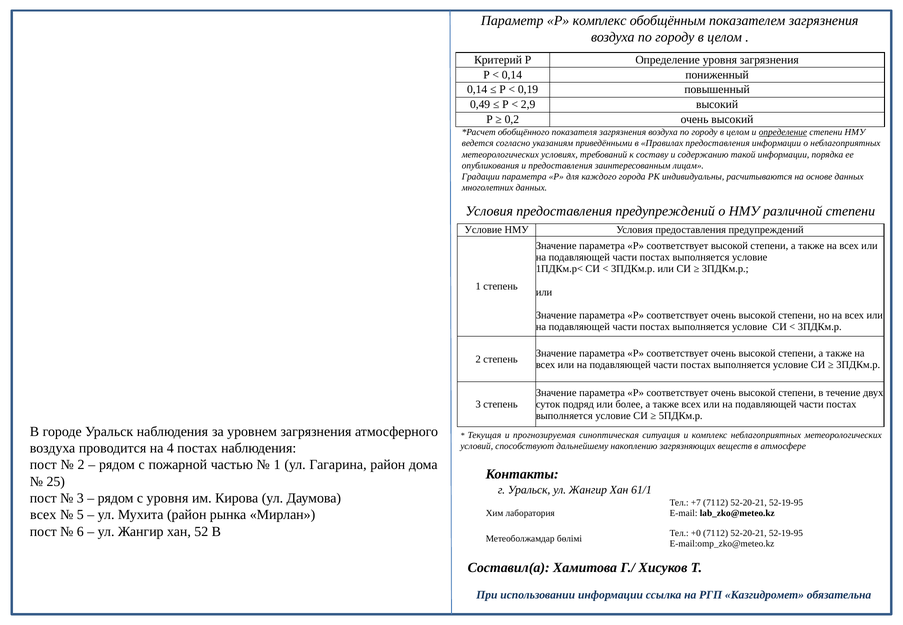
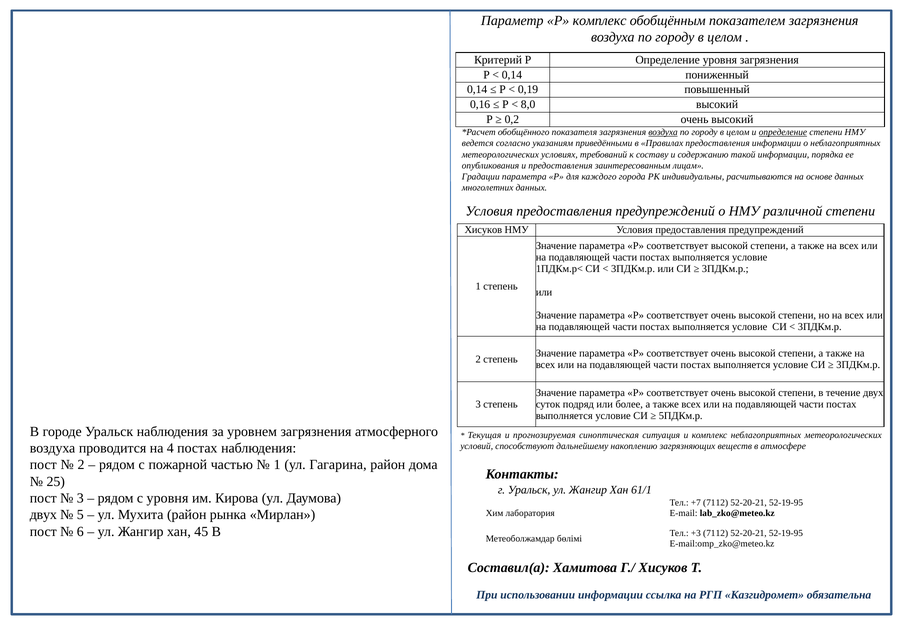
0,49: 0,49 -> 0,16 (480, 105)
2,9: 2,9 -> 8,0 (528, 105)
воздуха underline: none -> present (663, 132)
Условие: Условие -> Хисуков (483, 230)
всех: всех -> двух (43, 515)
52: 52 -> 45 (201, 532)
+0: +0 -> +3 (696, 533)
